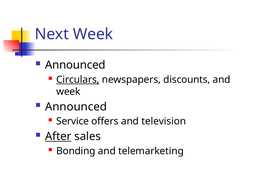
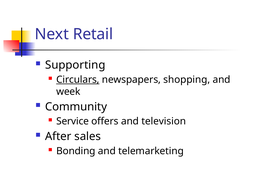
Next Week: Week -> Retail (93, 34)
Announced: Announced -> Supporting (75, 65)
discounts: discounts -> shopping (187, 80)
Announced: Announced -> Community (76, 107)
After underline: present -> none (58, 137)
